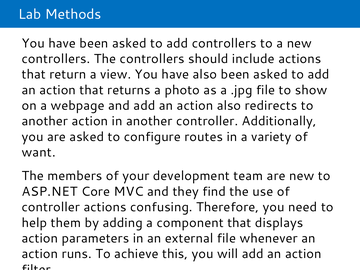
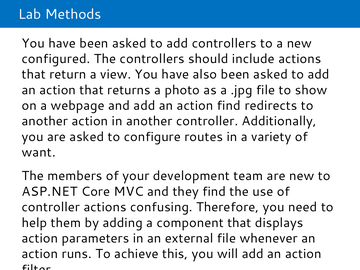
controllers: controllers -> configured (56, 59)
action also: also -> find (229, 106)
